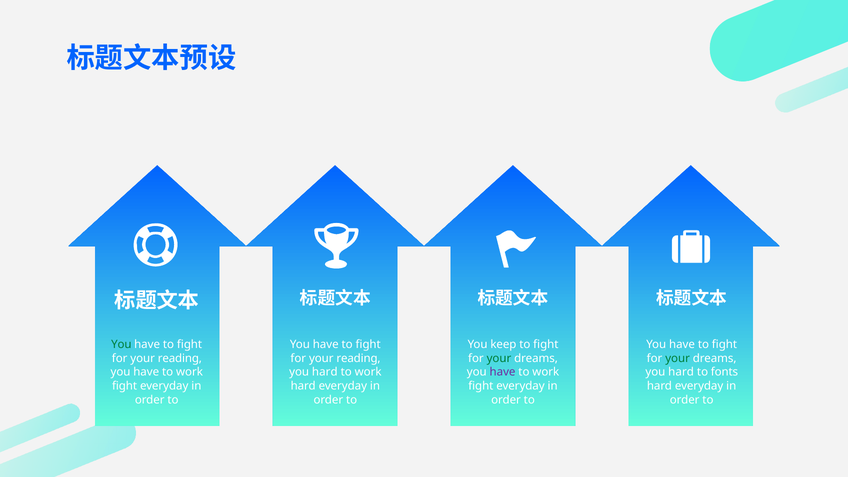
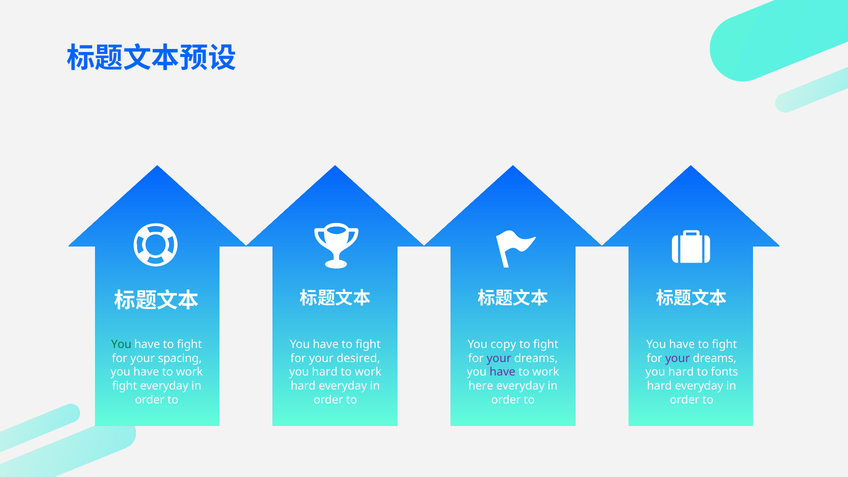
keep: keep -> copy (503, 345)
reading: reading -> spacing (180, 358)
reading: reading -> desired (358, 358)
your colour: green -> purple (499, 358)
your colour: green -> purple (678, 358)
fight: fight -> here (481, 386)
